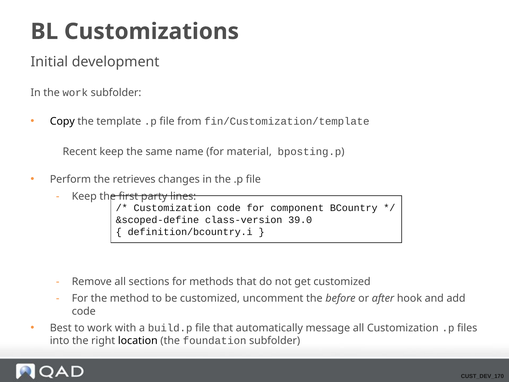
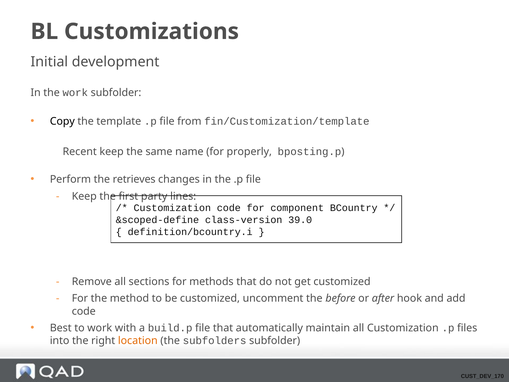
material: material -> properly (249, 152)
message: message -> maintain (328, 328)
location colour: black -> orange (138, 340)
foundation: foundation -> subfolders (215, 340)
